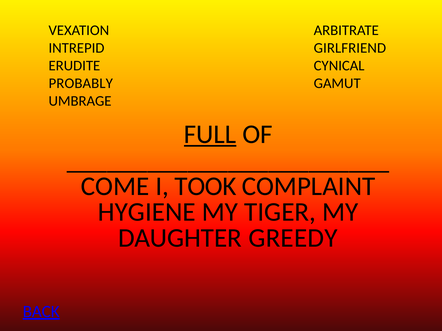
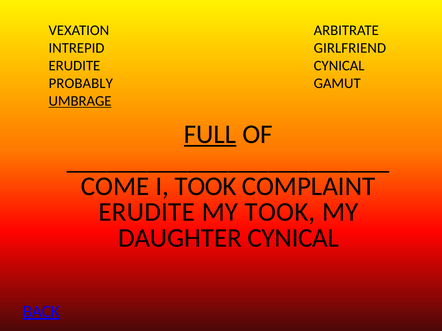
UMBRAGE underline: none -> present (80, 101)
HYGIENE: HYGIENE -> ERUDITE (147, 212)
MY TIGER: TIGER -> TOOK (280, 212)
DAUGHTER GREEDY: GREEDY -> CYNICAL (293, 238)
